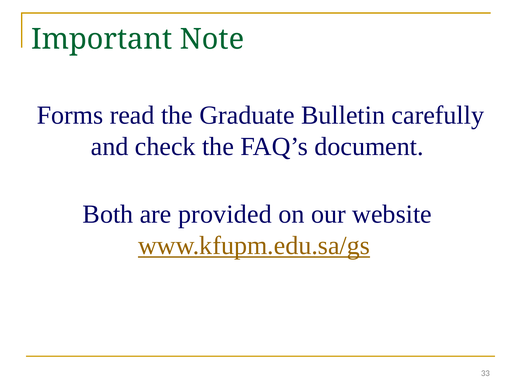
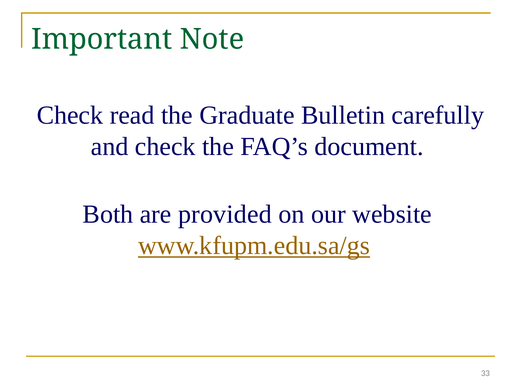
Forms: Forms -> Check (70, 115)
